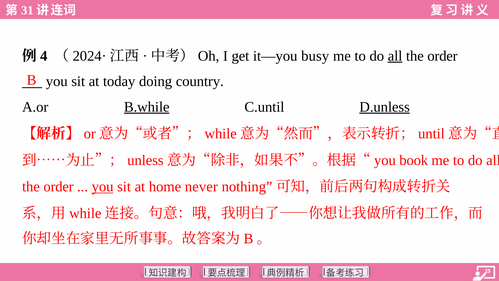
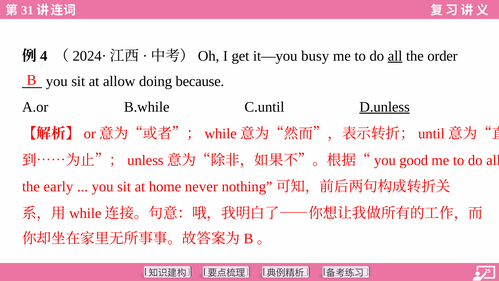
today: today -> allow (119, 81)
country: country -> because (200, 81)
B.while underline: present -> none (147, 107)
book: book -> good (414, 160)
order: order -> early (58, 187)
you underline: present -> none (103, 187)
